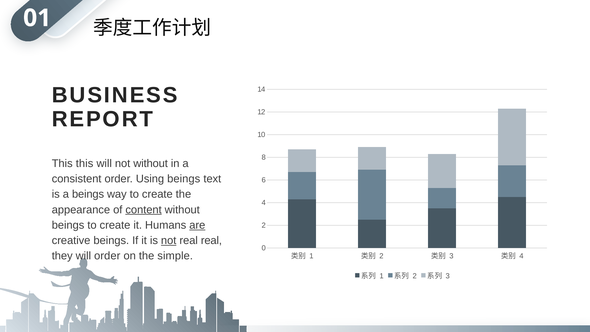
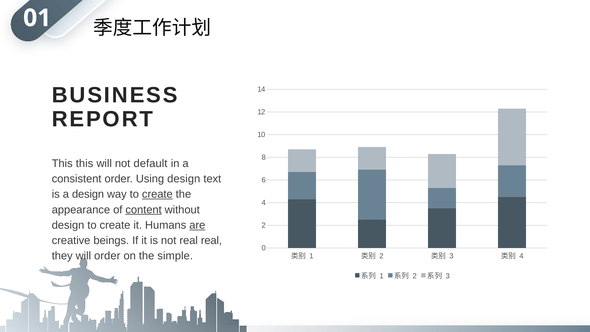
not without: without -> default (151, 164)
Using beings: beings -> design (184, 179)
a beings: beings -> design (88, 194)
create underline: none -> present (157, 194)
beings: beings -> design (68, 225)
not underline: present -> none (169, 240)
